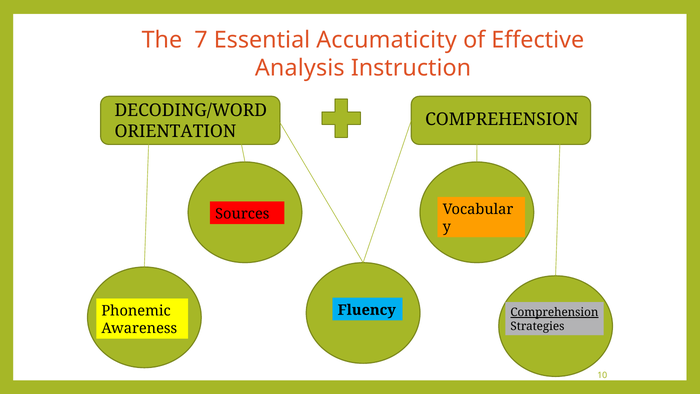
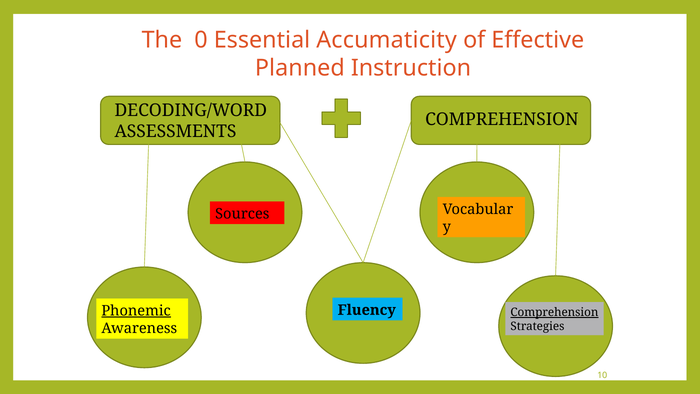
7: 7 -> 0 (201, 40)
Analysis: Analysis -> Planned (300, 68)
ORIENTATION: ORIENTATION -> ASSESSMENTS (175, 132)
Phonemic underline: none -> present (136, 311)
